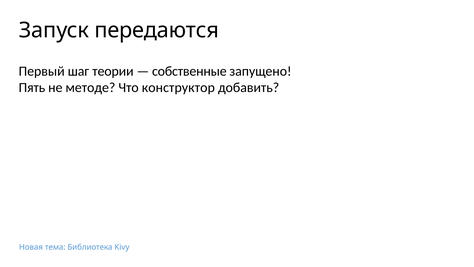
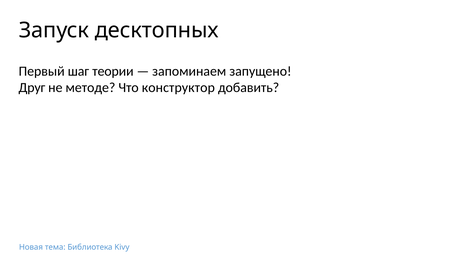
передаются: передаются -> десктопных (157, 30)
собственные: собственные -> запоминаем (189, 71)
Пять: Пять -> Друг (32, 88)
